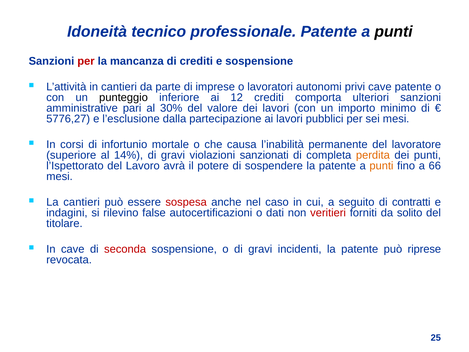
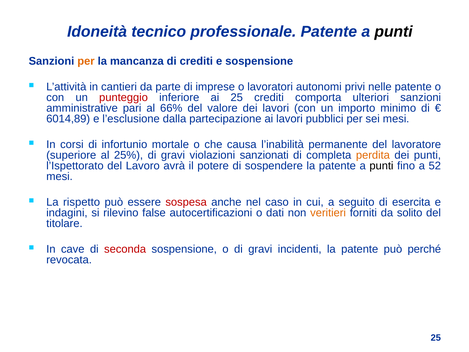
per colour: red -> orange (86, 61)
privi cave: cave -> nelle (380, 87)
punteggio colour: black -> red (124, 98)
ai 12: 12 -> 25 (237, 98)
30%: 30% -> 66% (171, 108)
5776,27: 5776,27 -> 6014,89 (68, 119)
14%: 14% -> 25% (129, 155)
punti colour: orange -> black (381, 166)
66: 66 -> 52 (435, 166)
La cantieri: cantieri -> rispetto (82, 202)
contratti: contratti -> esercita (411, 202)
veritieri colour: red -> orange (328, 213)
riprese: riprese -> perché (424, 249)
